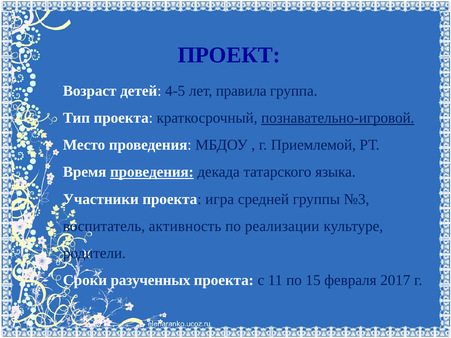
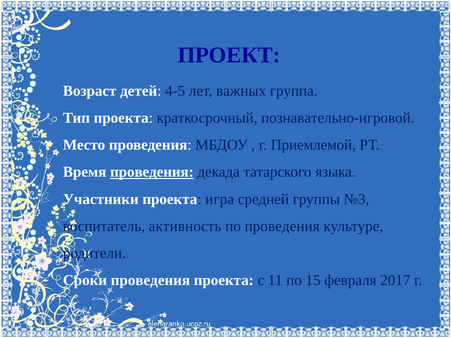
правила: правила -> важных (241, 91)
познавательно-игровой underline: present -> none (338, 118)
по реализации: реализации -> проведения (282, 226)
Сроки разученных: разученных -> проведения (150, 280)
